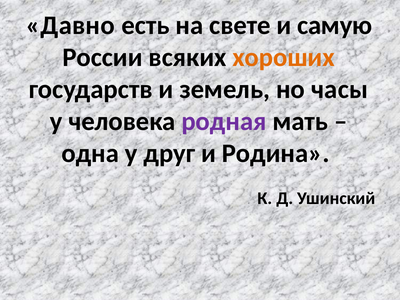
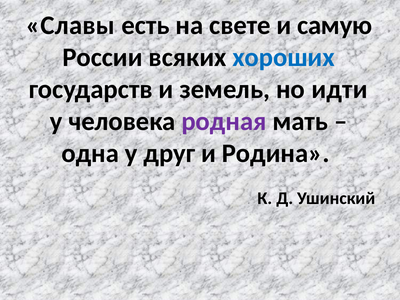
Давно: Давно -> Славы (70, 25)
хороших colour: orange -> blue (284, 57)
часы: часы -> идти (340, 89)
